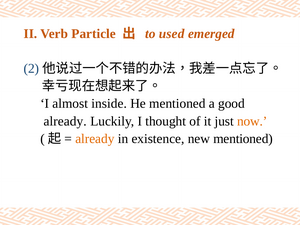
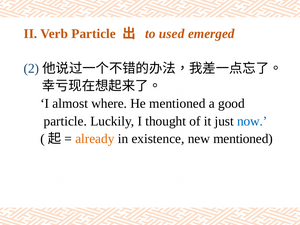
inside: inside -> where (109, 104)
already: already -> particle (65, 121)
now colour: orange -> blue (252, 121)
